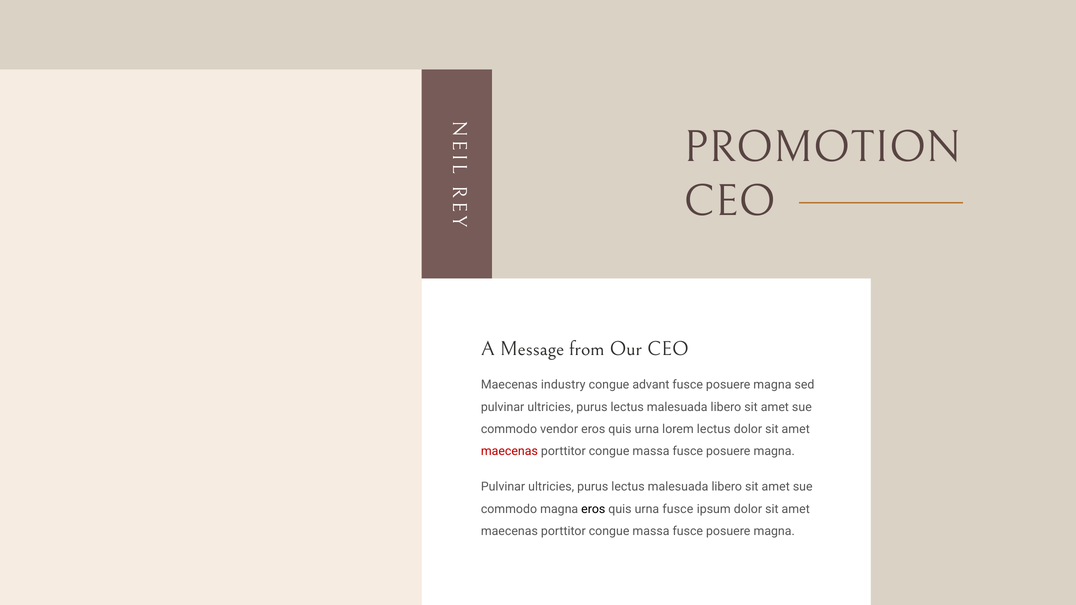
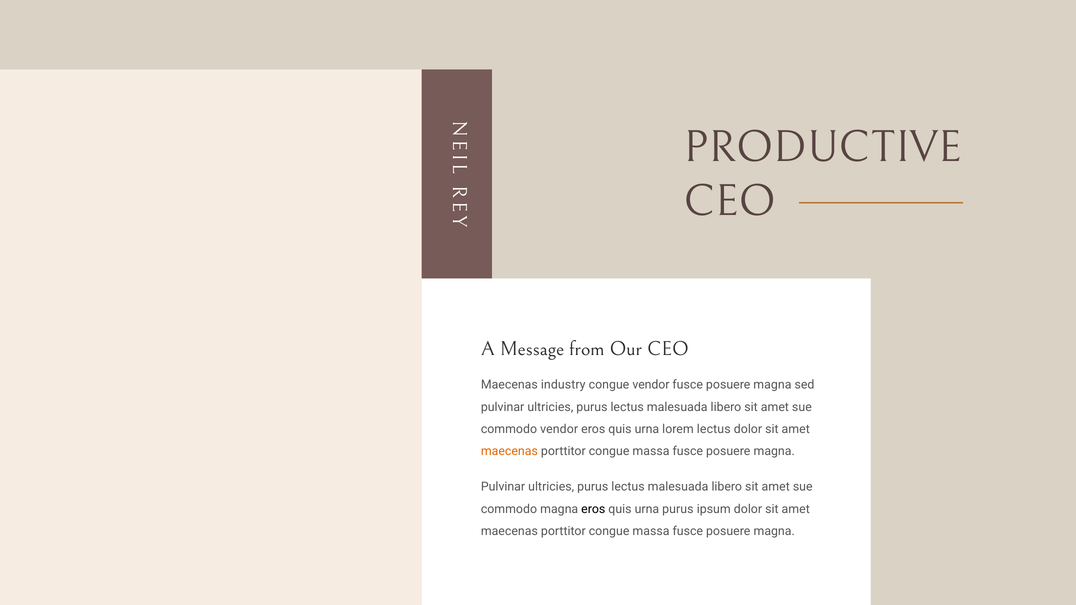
PROMOTION: PROMOTION -> PRODUCTIVE (823, 147)
congue advant: advant -> vendor (651, 385)
maecenas colour: red -> orange (509, 452)
urna fusce: fusce -> purus (678, 509)
